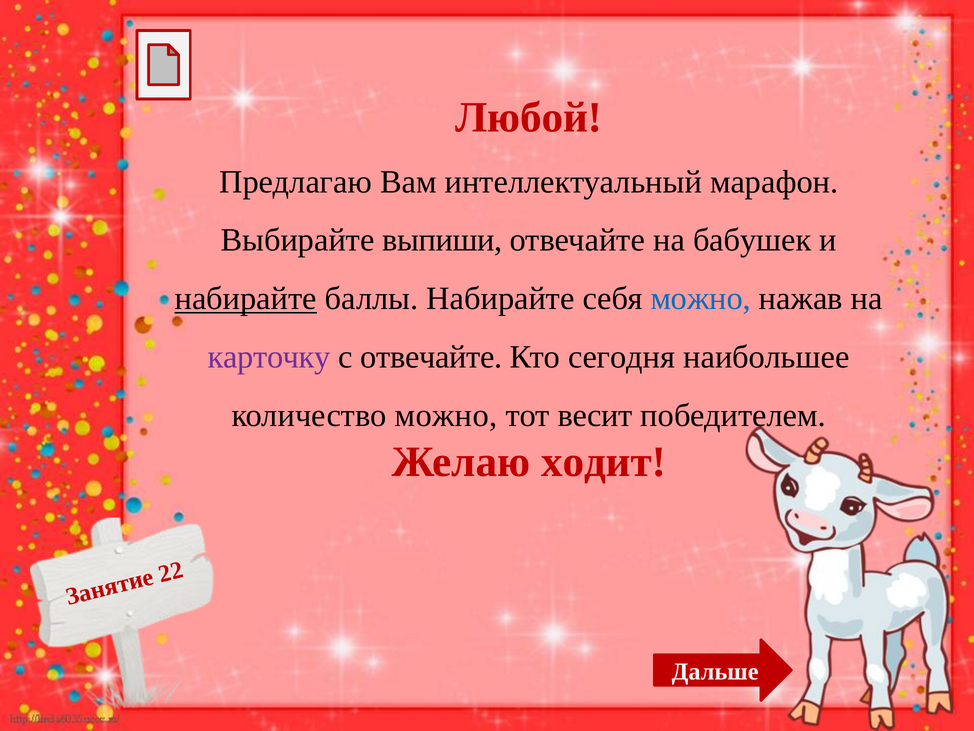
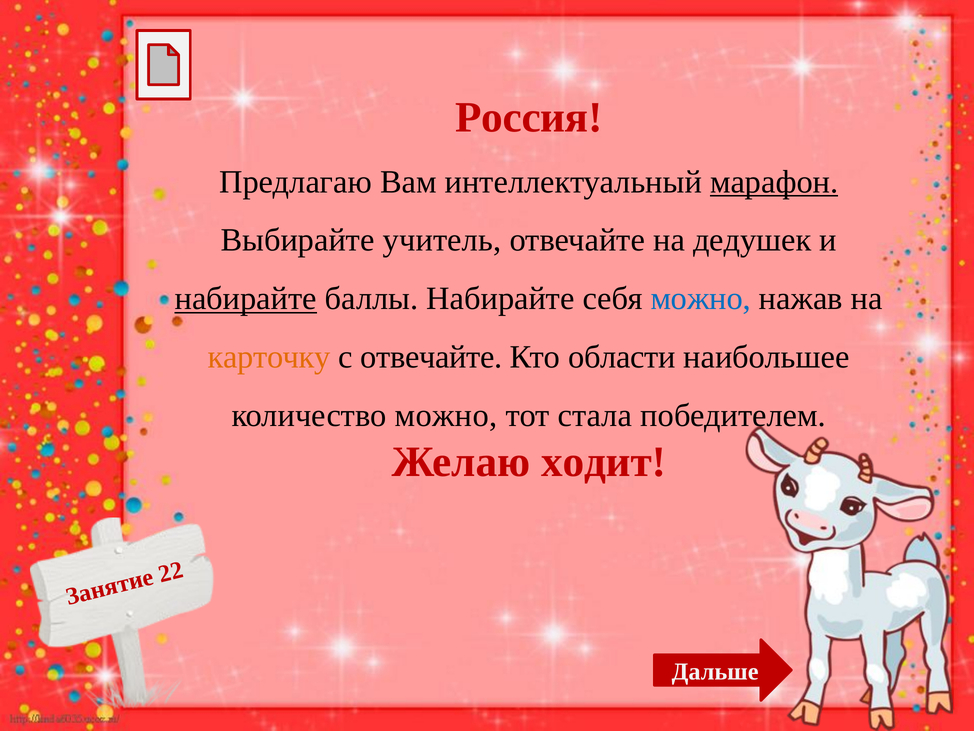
Любой: Любой -> Россия (529, 117)
марафон underline: none -> present (774, 182)
выпиши: выпиши -> учитель (442, 240)
бабушек: бабушек -> дедушек (752, 240)
карточку colour: purple -> orange (269, 357)
сегодня: сегодня -> области (622, 357)
весит: весит -> стала (595, 415)
